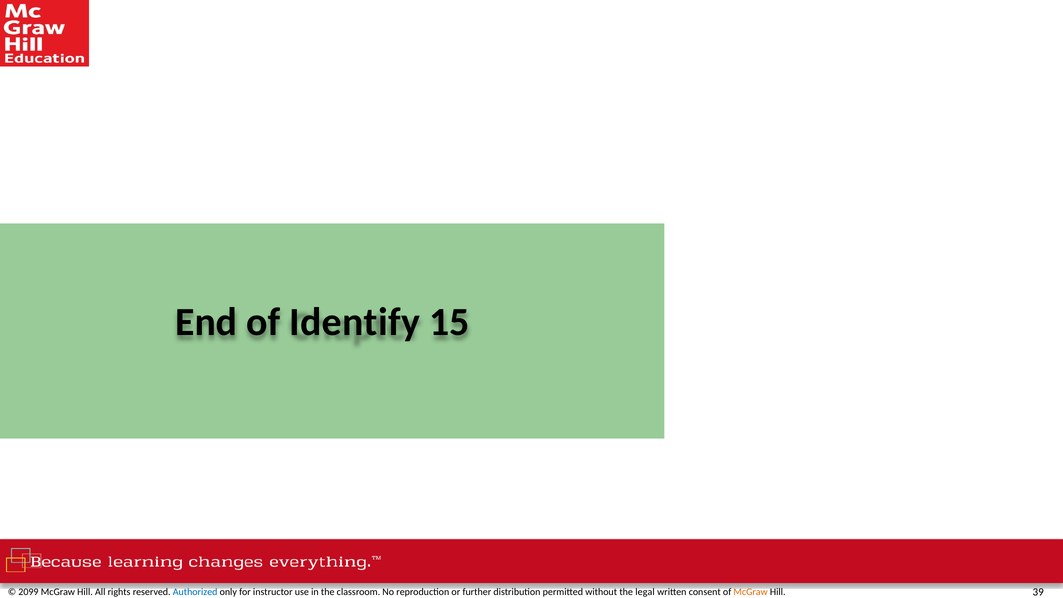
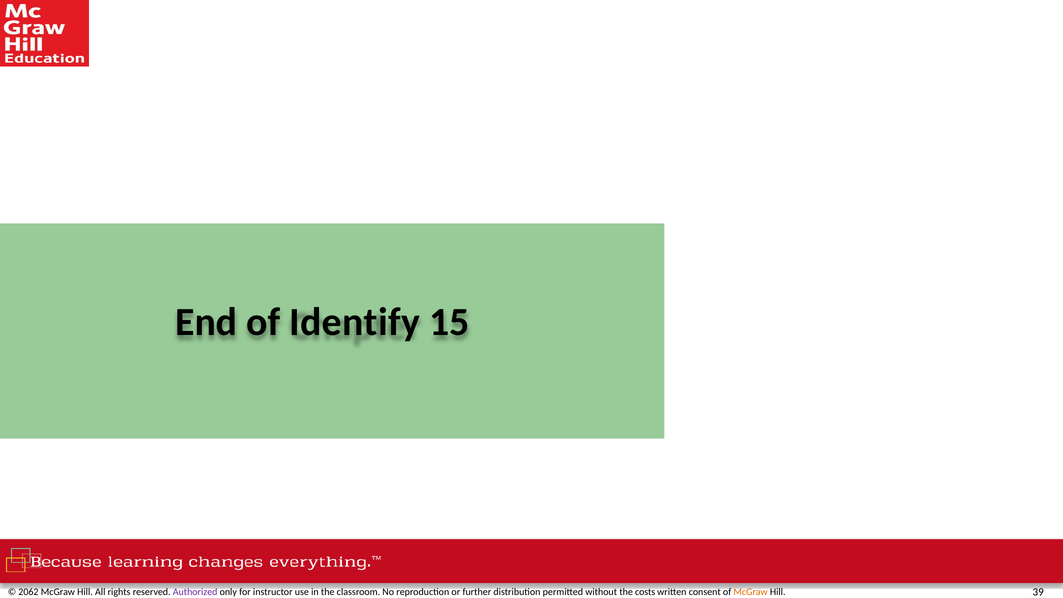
2099: 2099 -> 2062 (28, 592)
Authorized colour: blue -> purple (195, 592)
legal: legal -> costs (645, 592)
